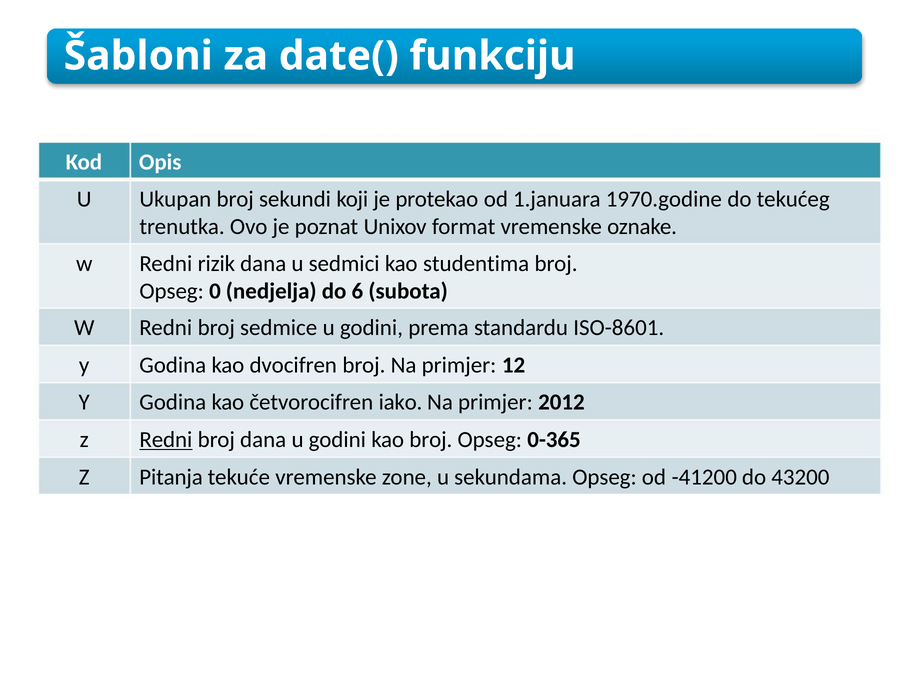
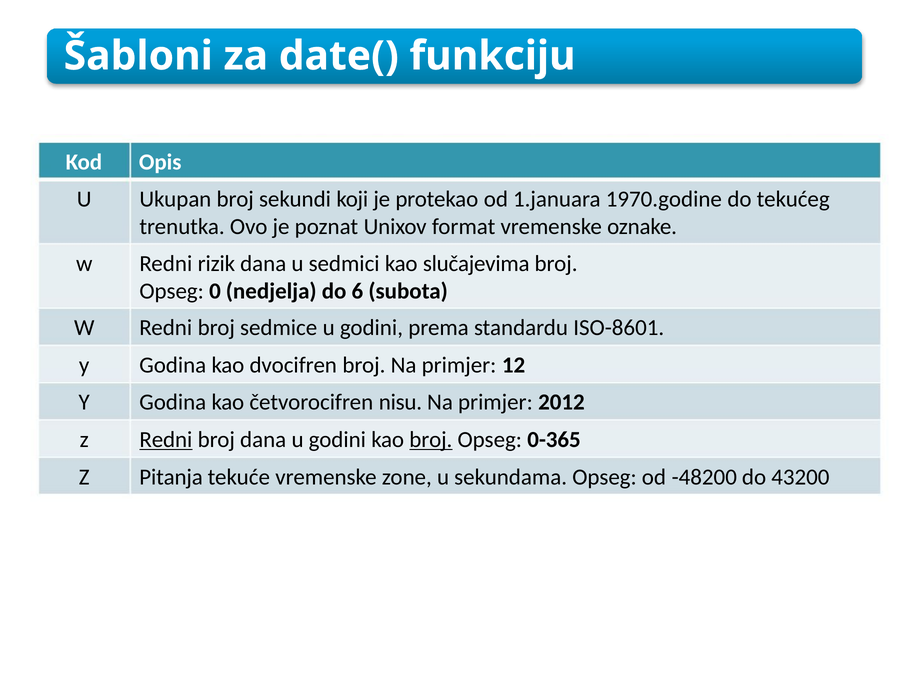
studentima: studentima -> slučajevima (476, 264)
iako: iako -> nisu (400, 403)
broj underline: none -> present (431, 440)
-41200: -41200 -> -48200 (704, 477)
